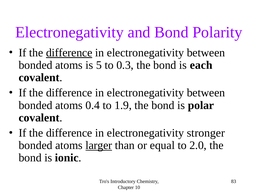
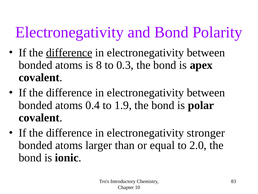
5: 5 -> 8 (99, 65)
each: each -> apex (201, 65)
larger underline: present -> none (99, 145)
